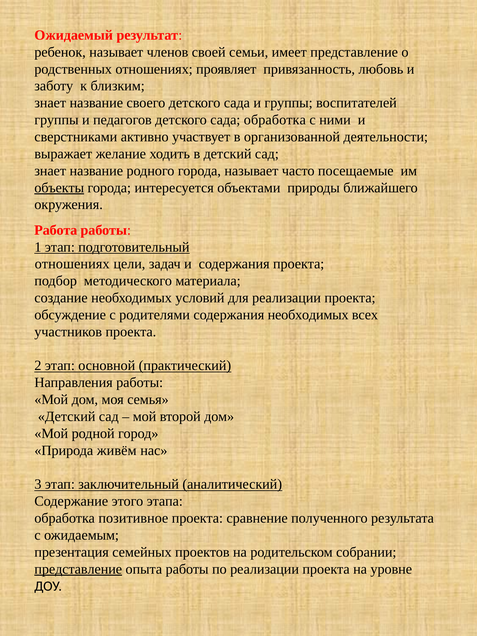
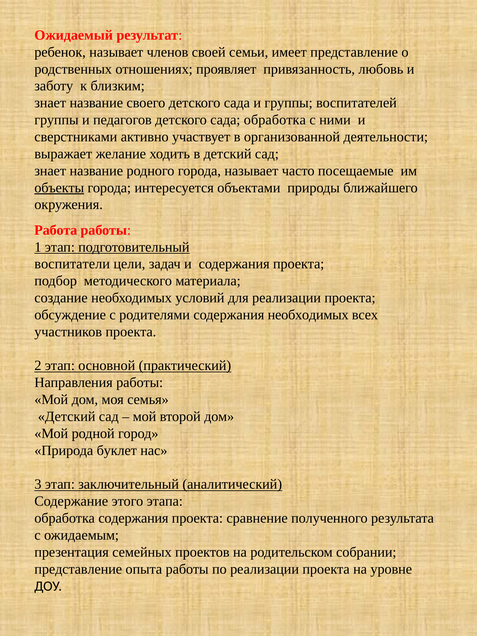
отношениях: отношениях -> воспитатели (72, 264)
живём: живём -> буклет (117, 450)
обработка позитивное: позитивное -> содержания (133, 518)
представление underline: present -> none (78, 569)
